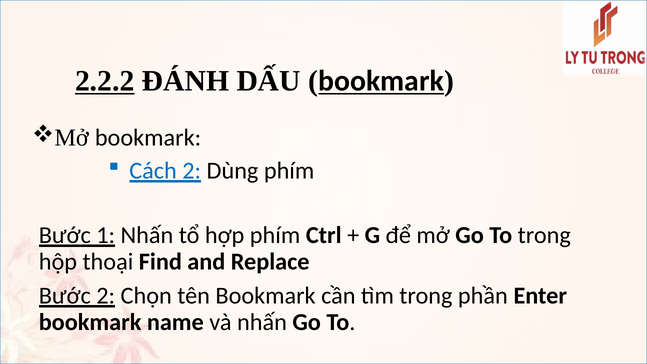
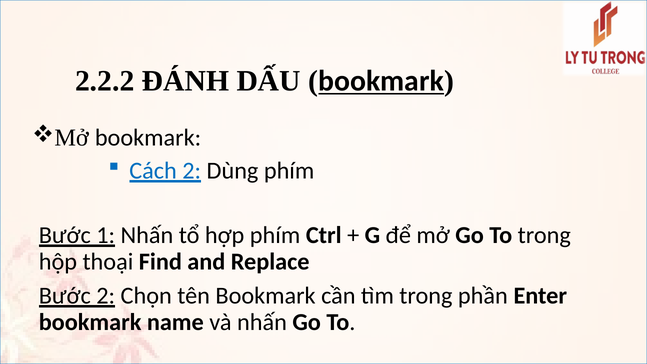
2.2.2 underline: present -> none (105, 81)
